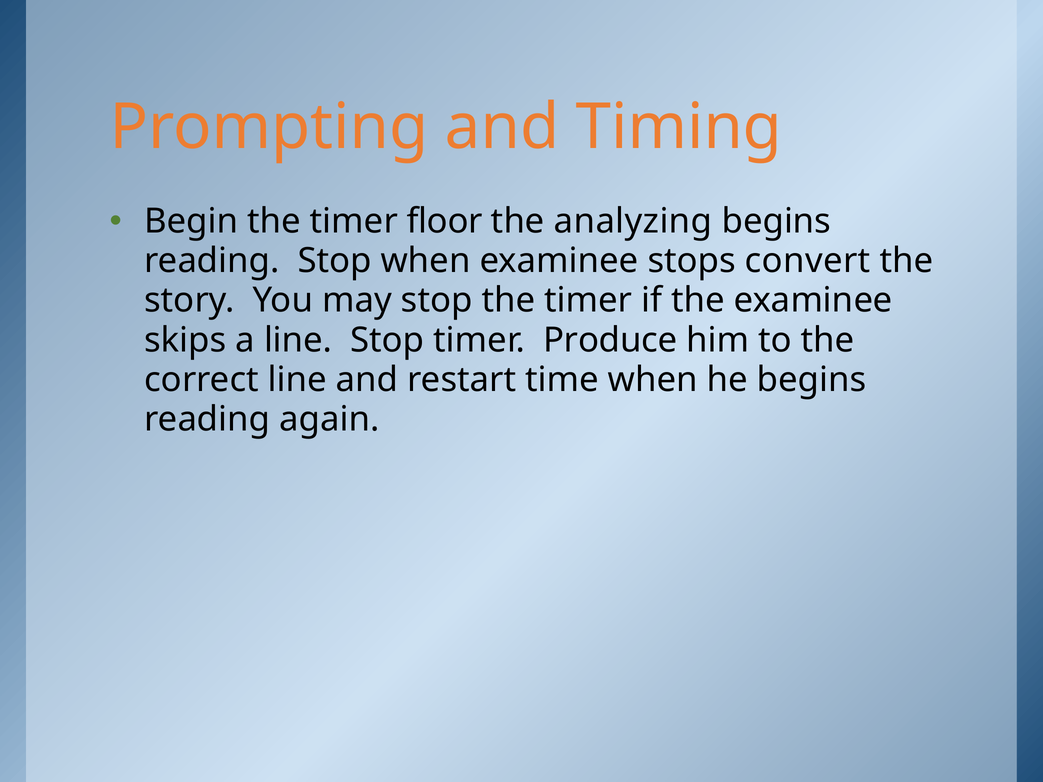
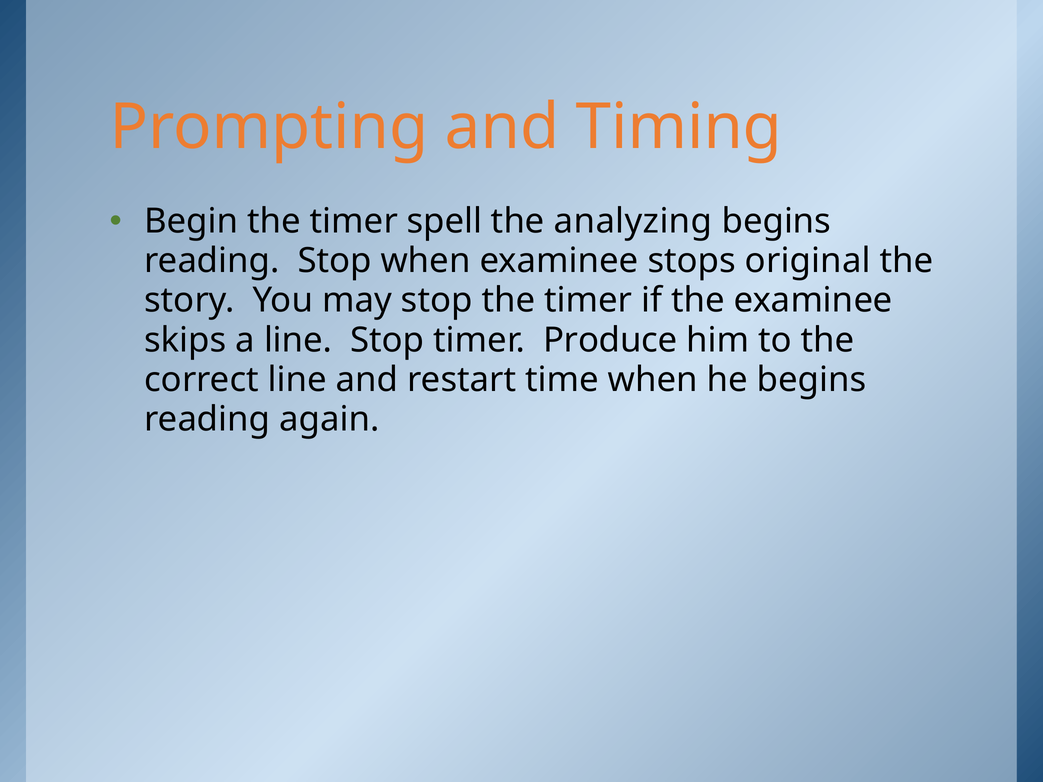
floor: floor -> spell (445, 221)
convert: convert -> original (808, 261)
